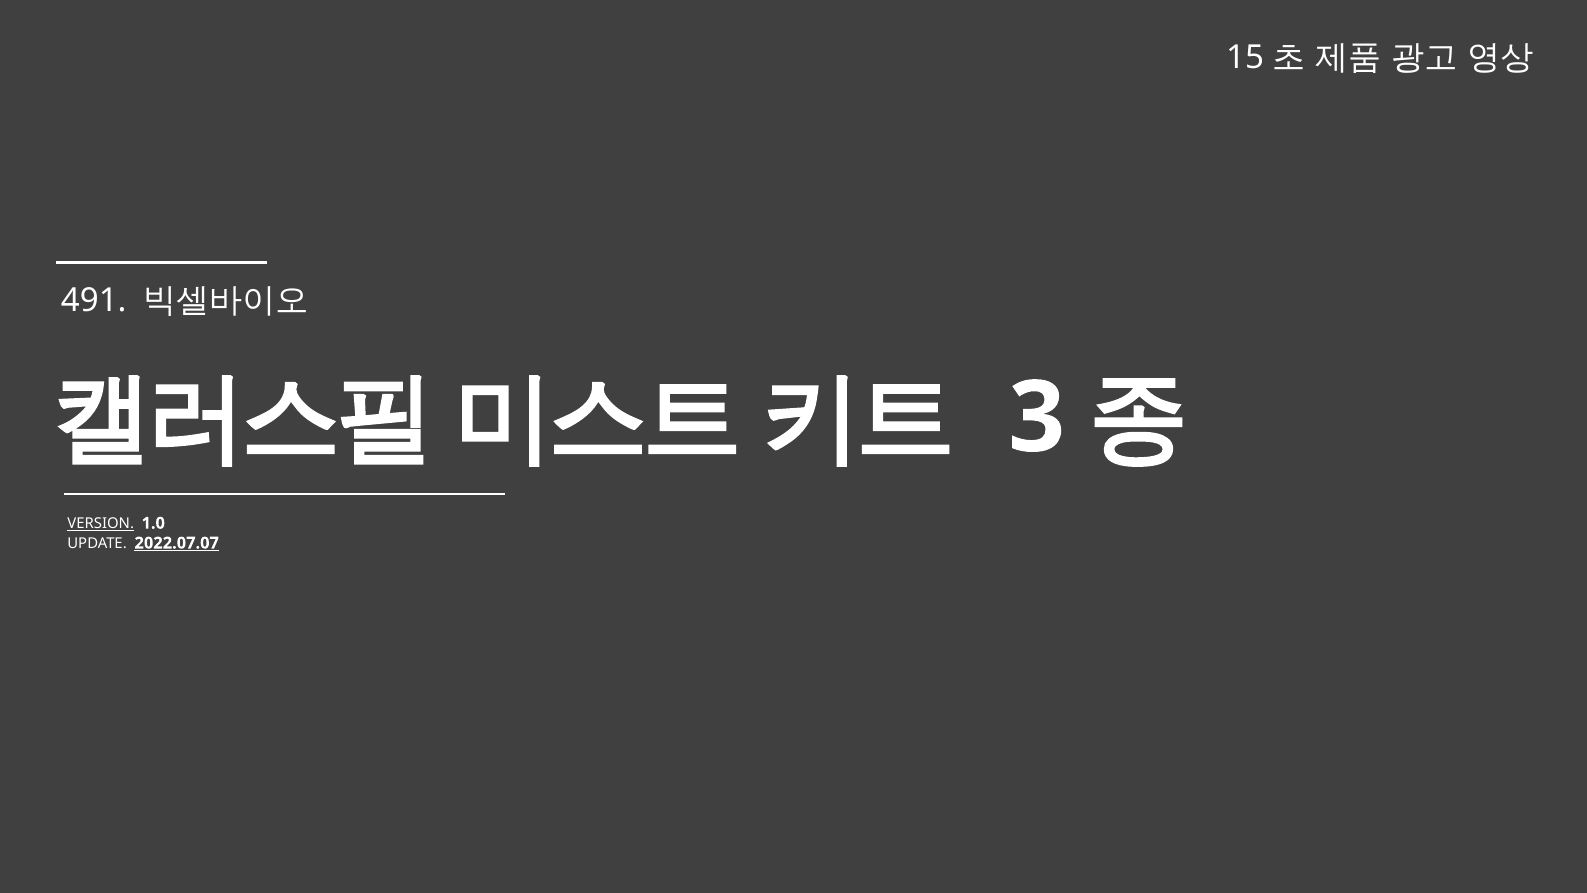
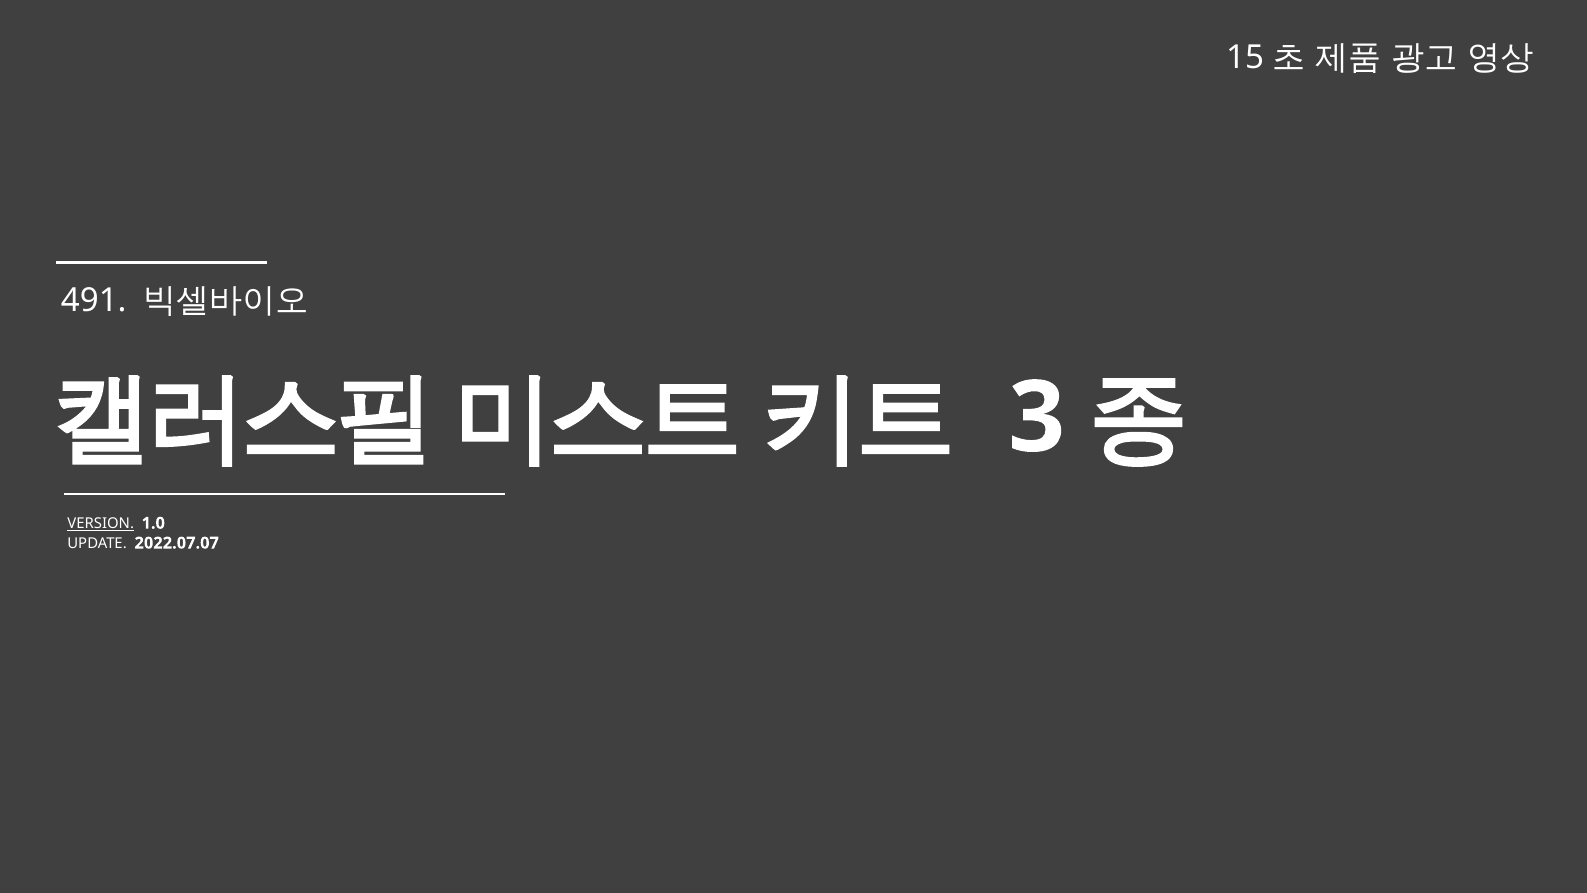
2022.07.07 underline: present -> none (177, 543)
